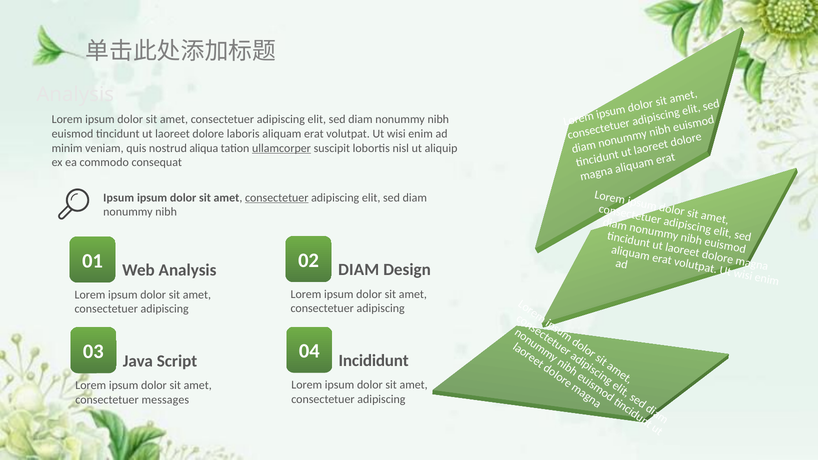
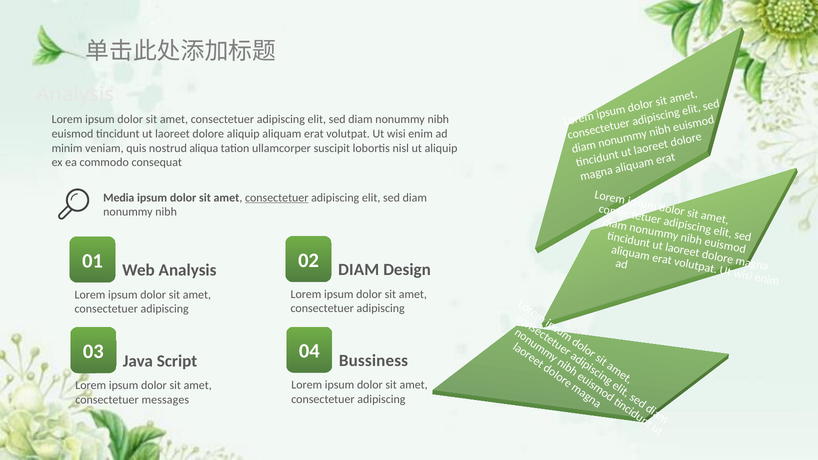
dolore laboris: laboris -> aliquip (243, 134)
ullamcorper underline: present -> none (281, 148)
Ipsum: Ipsum -> Media (119, 198)
Incididunt: Incididunt -> Bussiness (373, 361)
